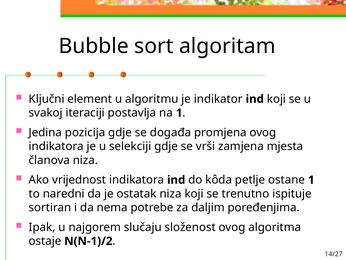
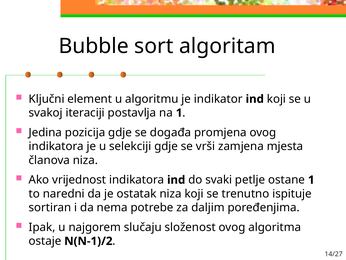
kôda: kôda -> svaki (219, 180)
